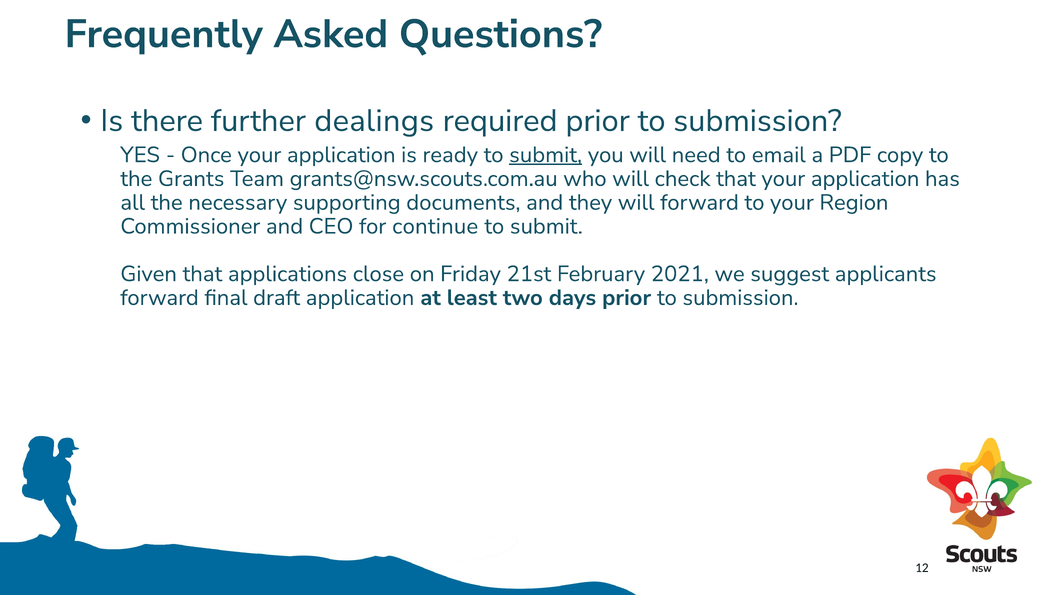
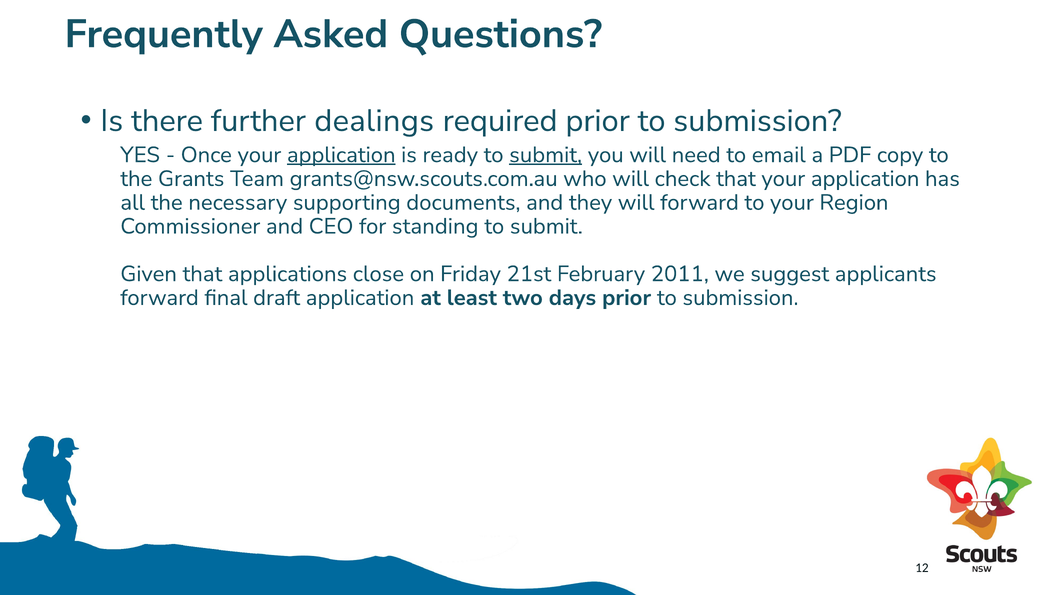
application underline: none -> present (341, 155)
continue: continue -> standing (435, 226)
2021: 2021 -> 2011 (680, 274)
